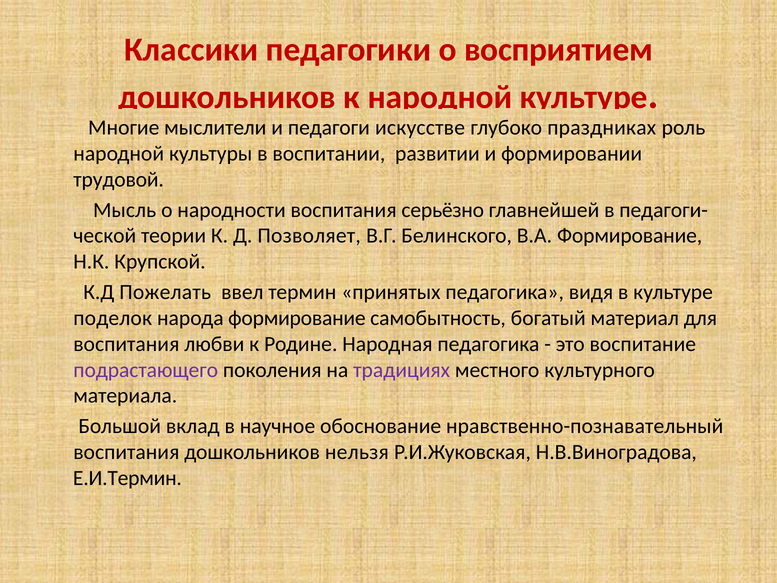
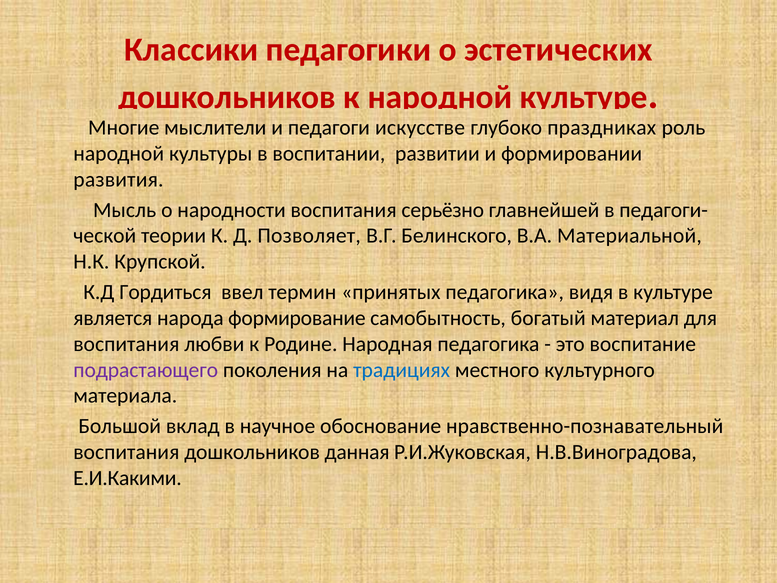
восприятием: восприятием -> эстетических (558, 50)
трудовой: трудовой -> развития (118, 180)
В.А Формирование: Формирование -> Материальной (629, 236)
Пожелать: Пожелать -> Гордиться (165, 292)
поделок: поделок -> является (113, 318)
традициях colour: purple -> blue (402, 370)
нельзя: нельзя -> данная (357, 452)
Е.И.Термин: Е.И.Термин -> Е.И.Какими (127, 478)
